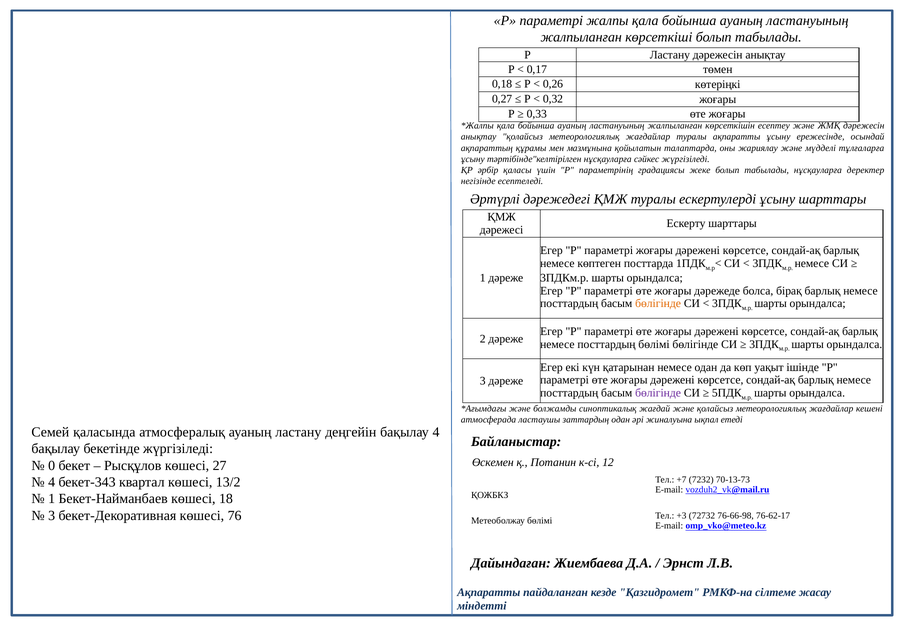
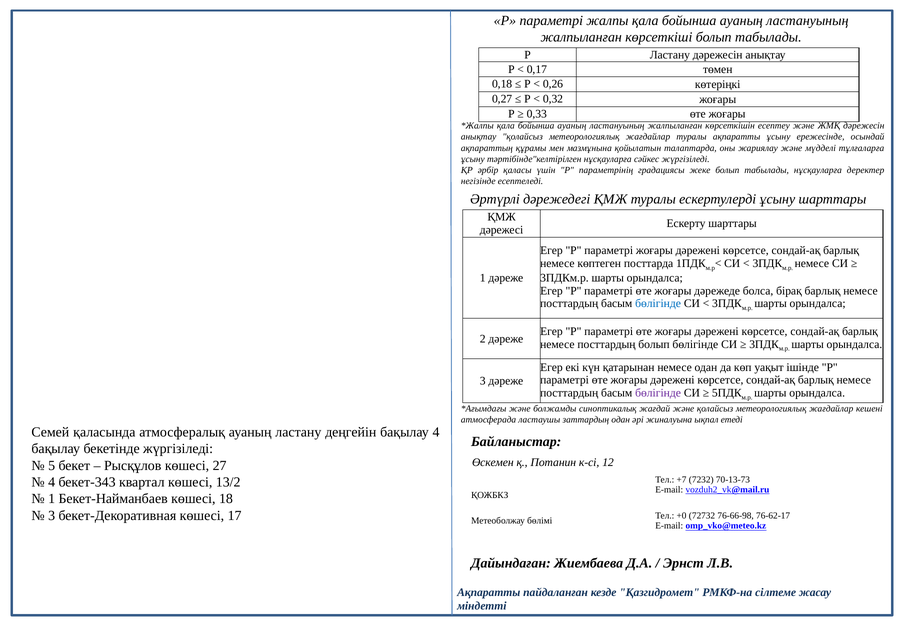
бөлігінде colour: orange -> blue (658, 303)
посттардың бөлімі: бөлімі -> болып (654, 344)
0: 0 -> 5 (52, 465)
76: 76 -> 17 (235, 515)
+3: +3 -> +0 (682, 516)
